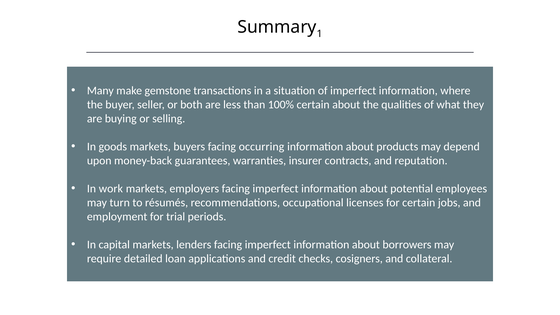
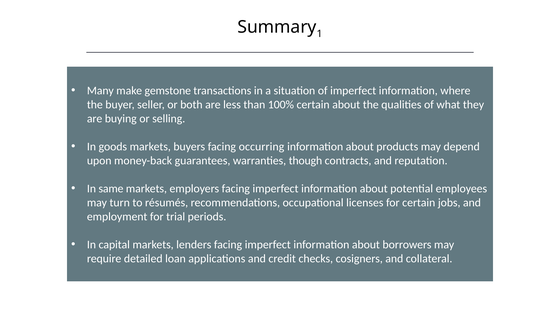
insurer: insurer -> though (305, 161)
work: work -> same (111, 189)
